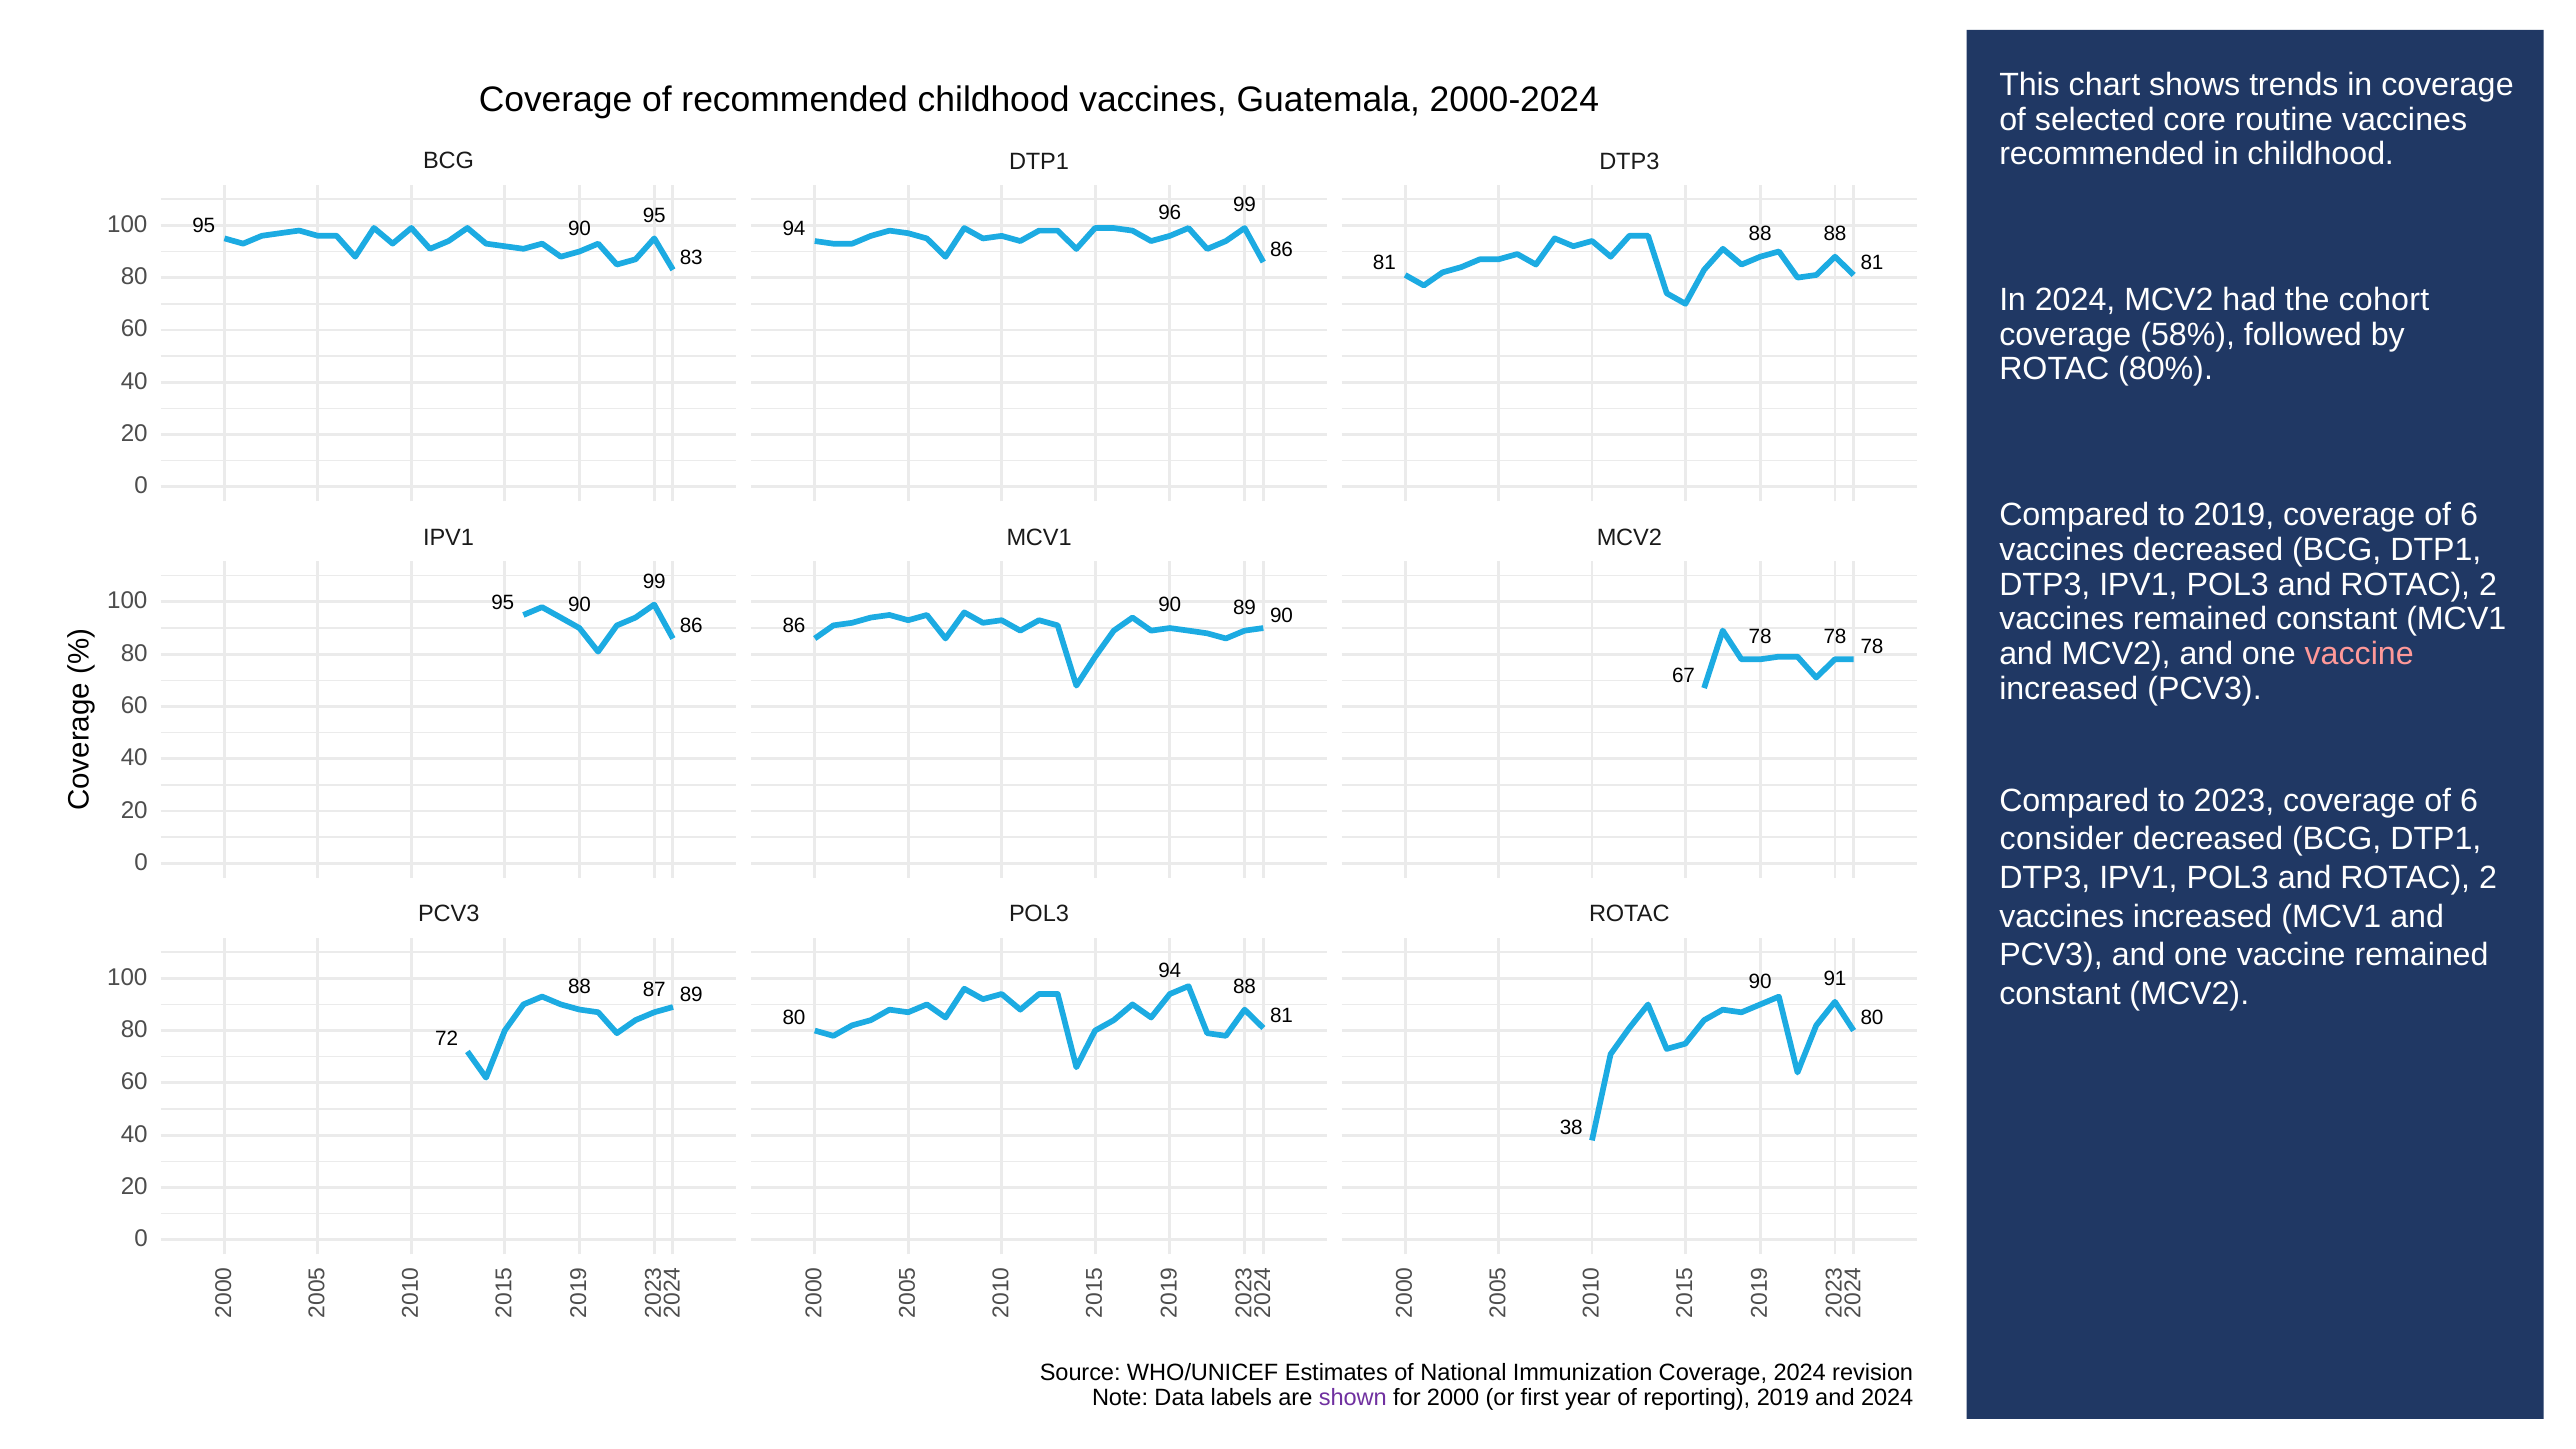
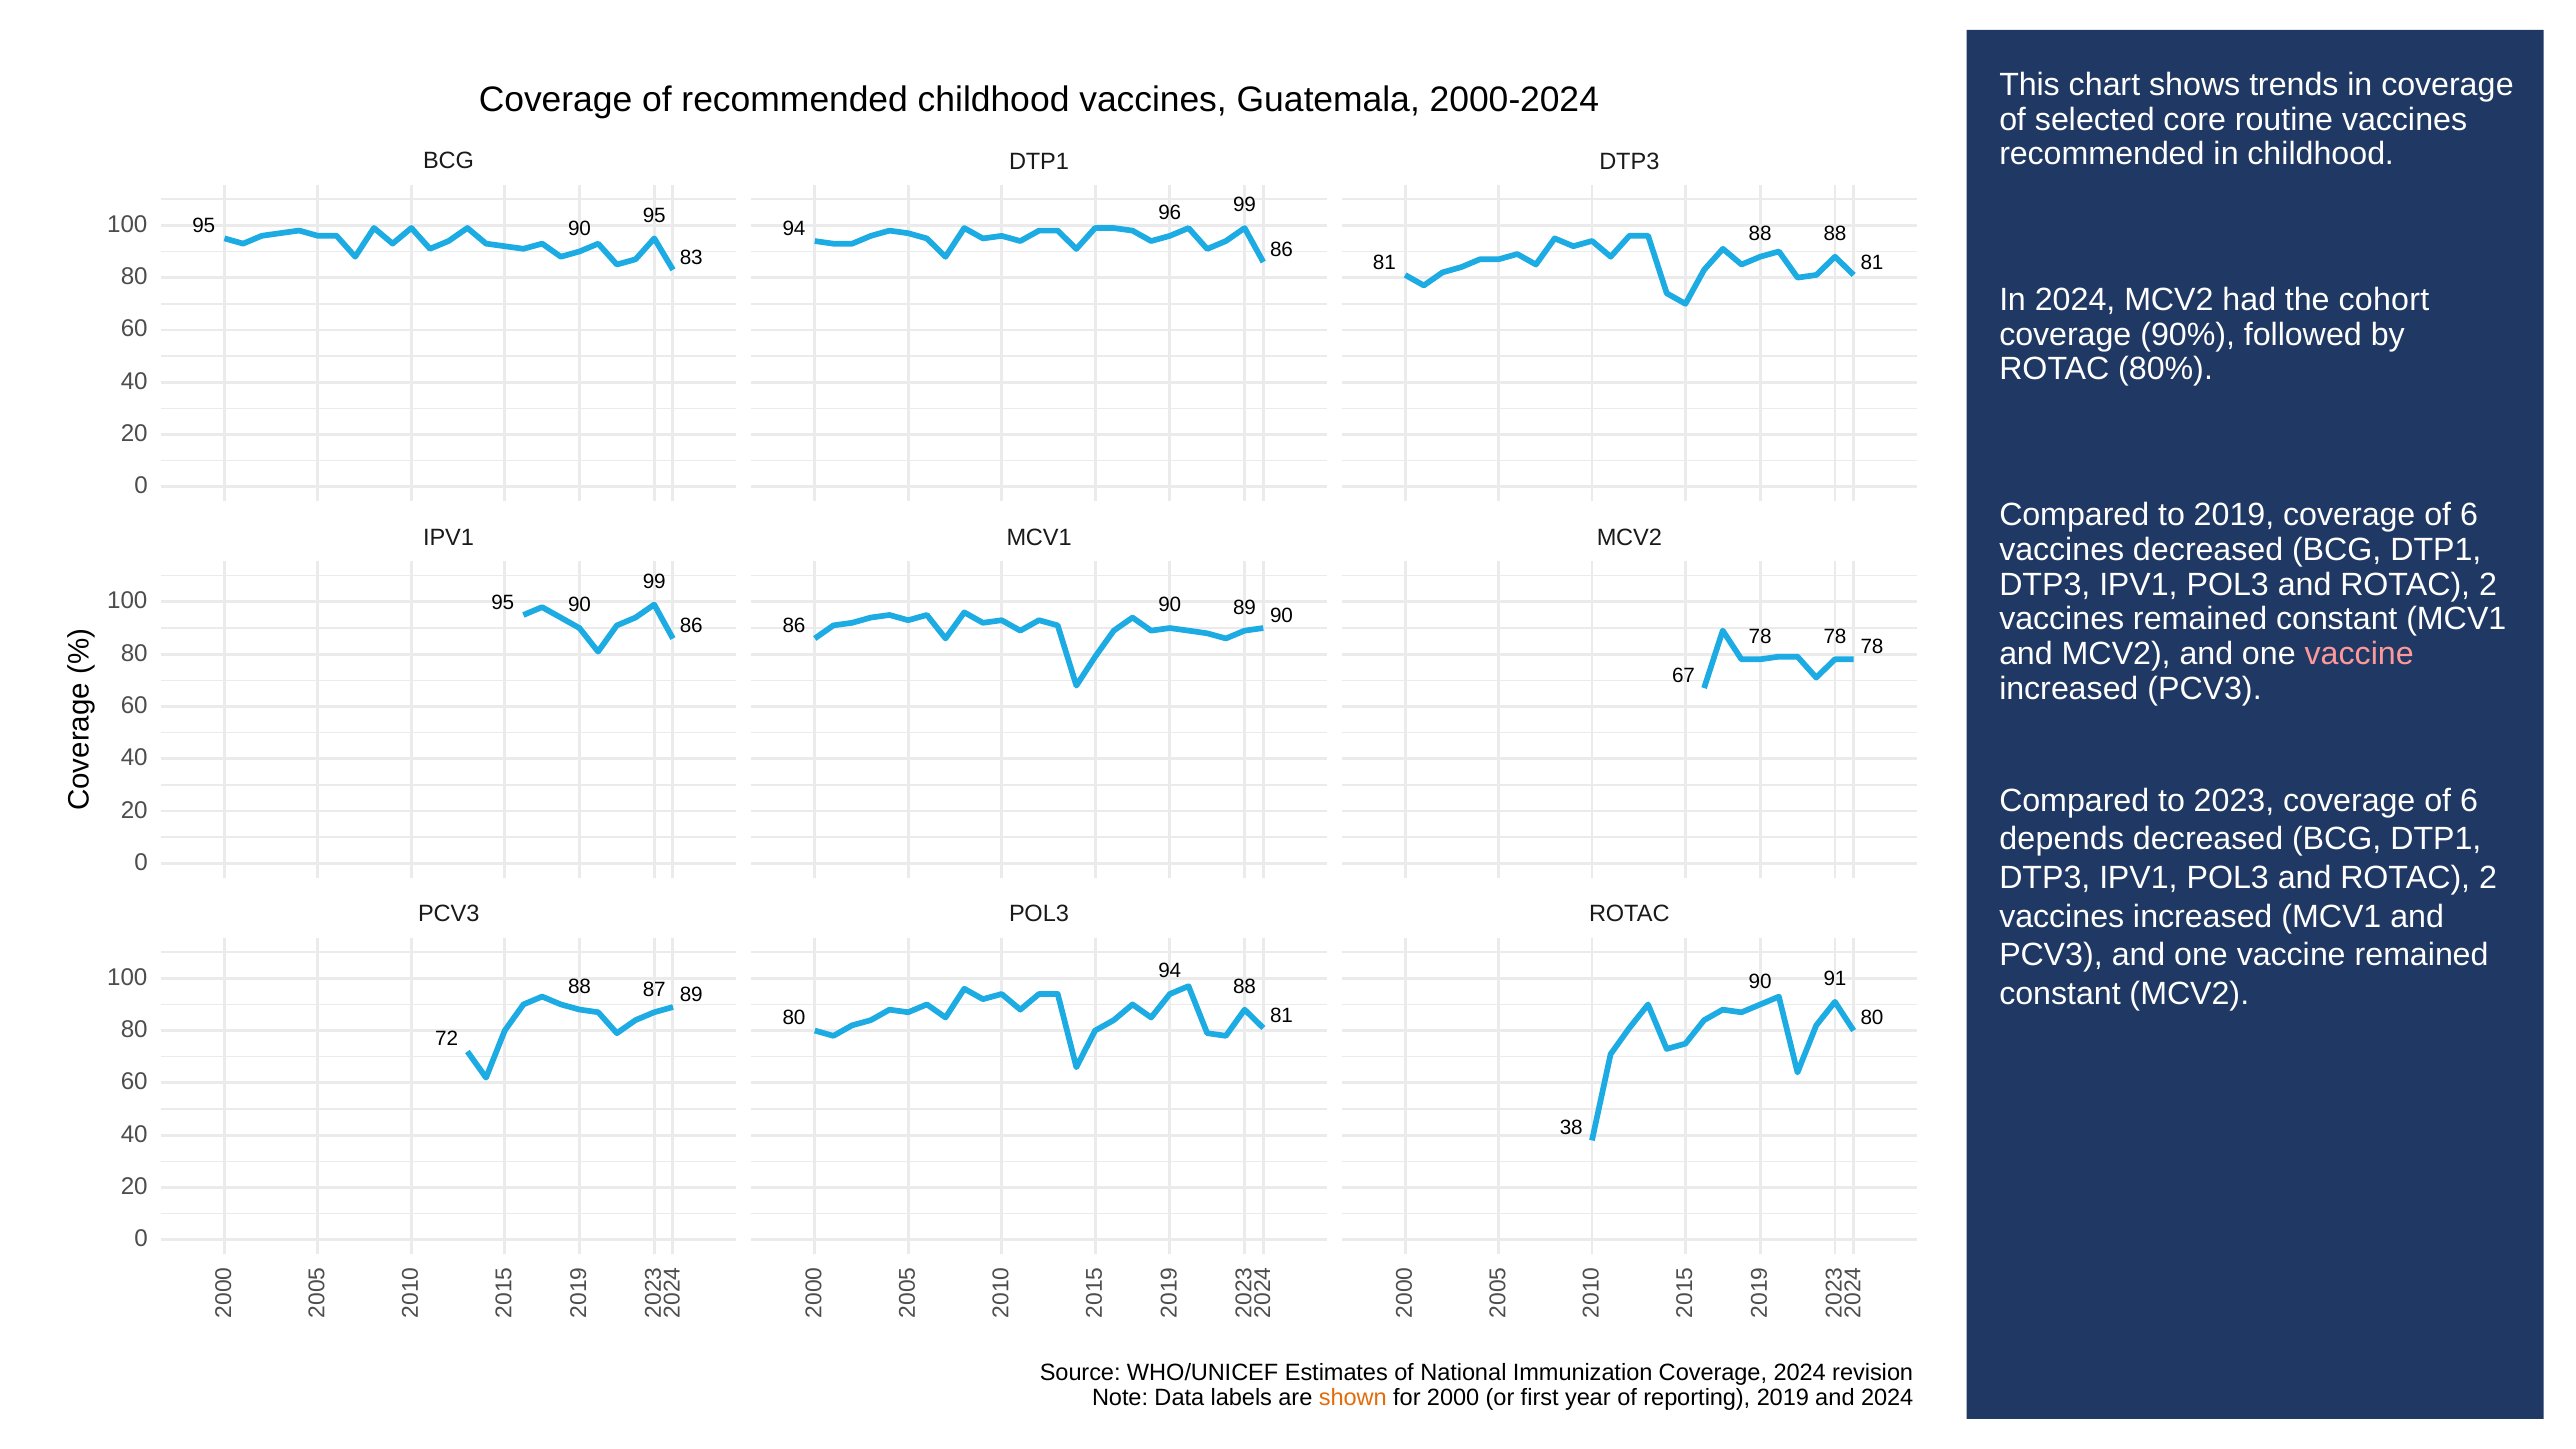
58%: 58% -> 90% (2188, 335)
consider: consider -> depends (2062, 839)
shown colour: purple -> orange (1353, 1398)
